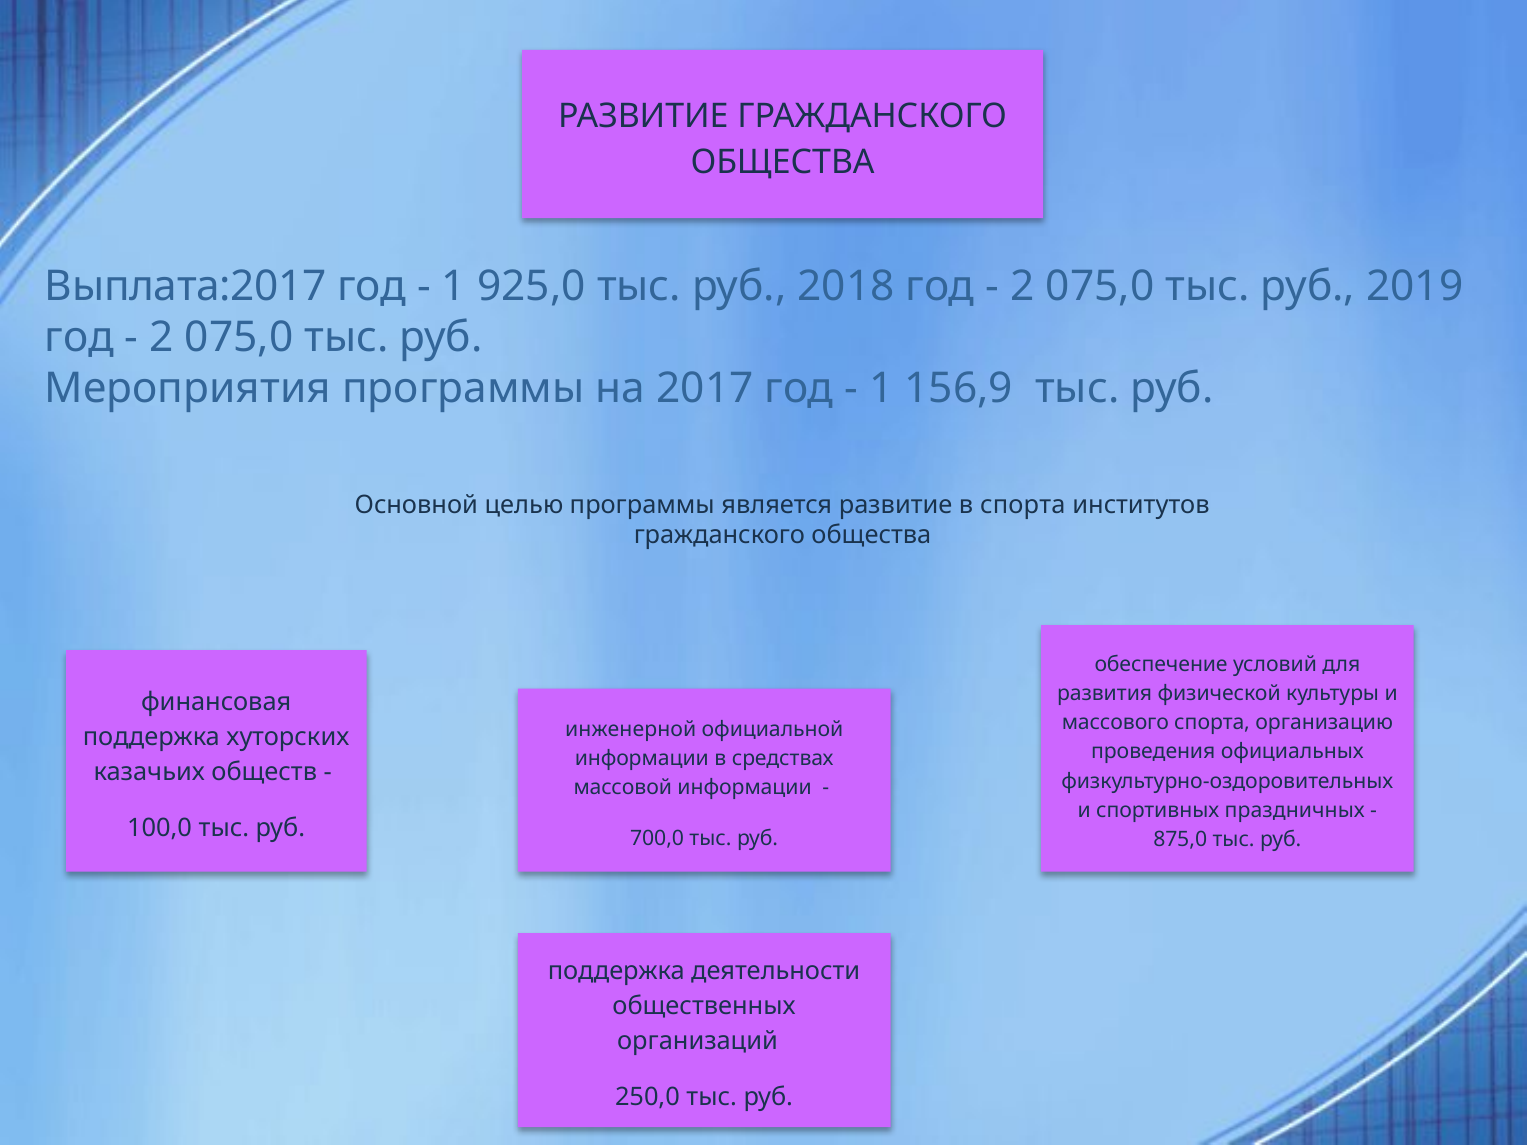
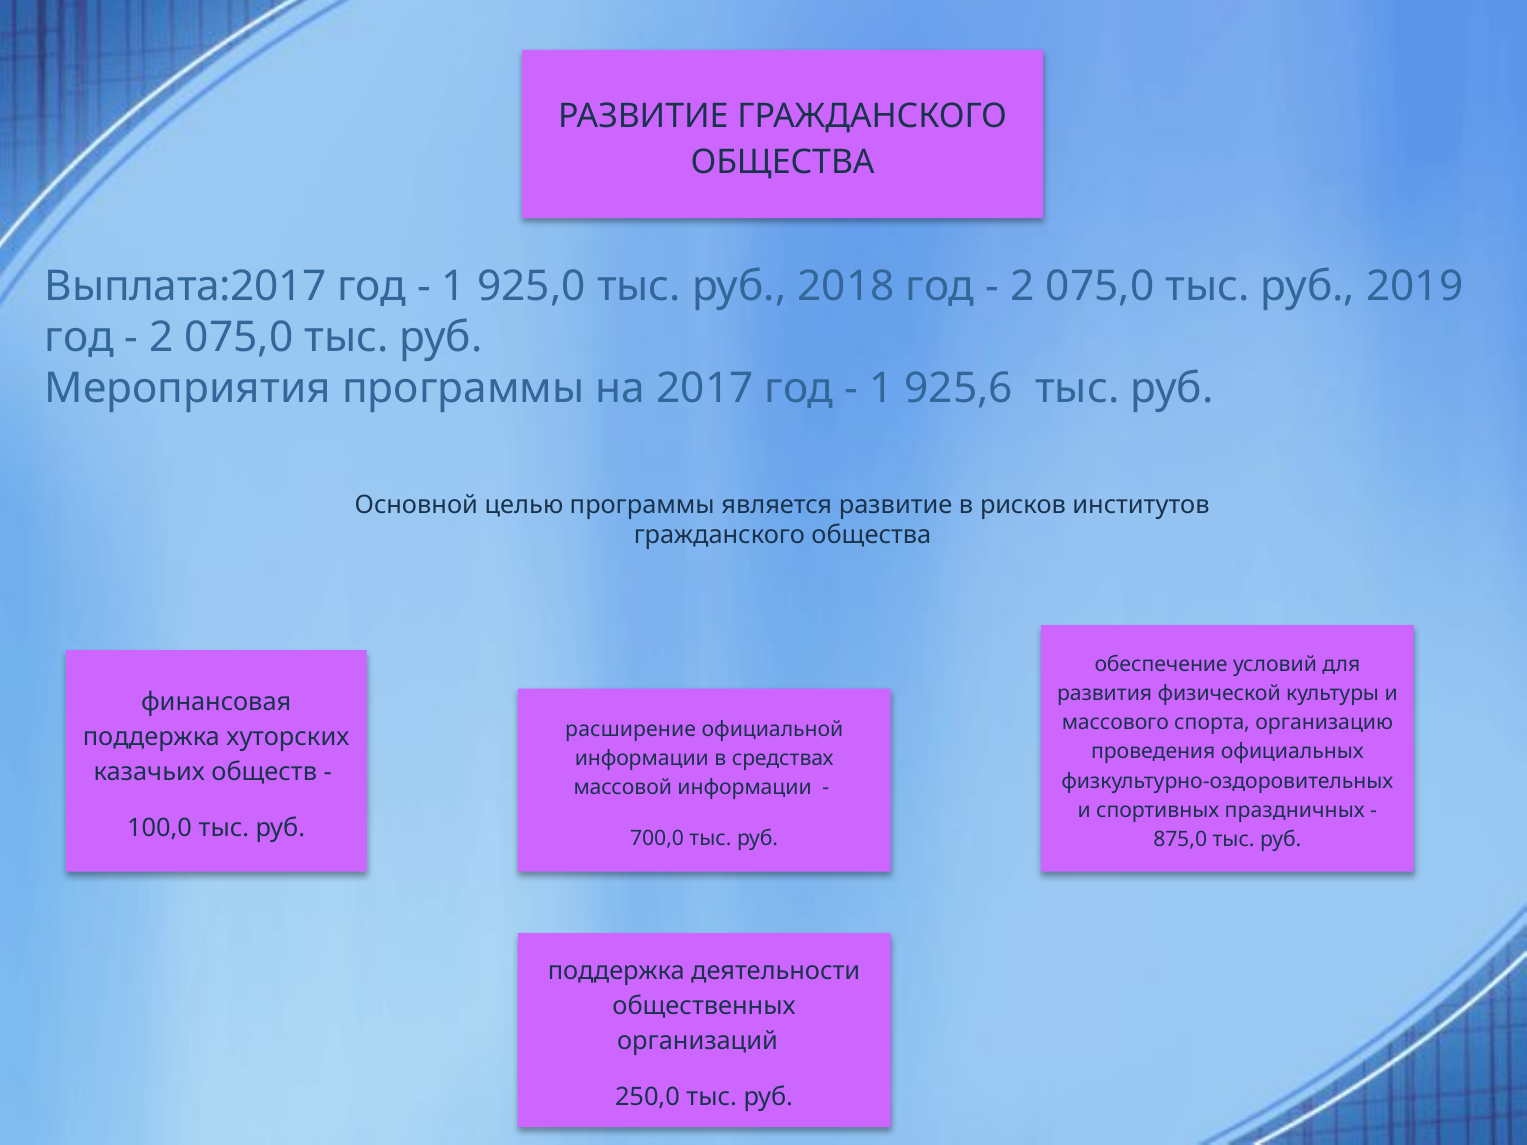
156,9: 156,9 -> 925,6 (959, 388)
в спорта: спорта -> рисков (1023, 505)
инженерной: инженерной -> расширение (631, 729)
